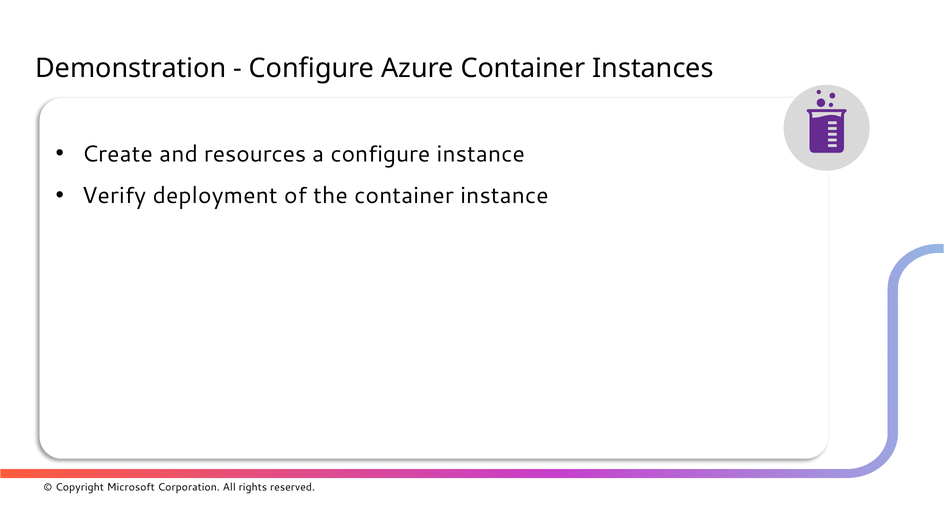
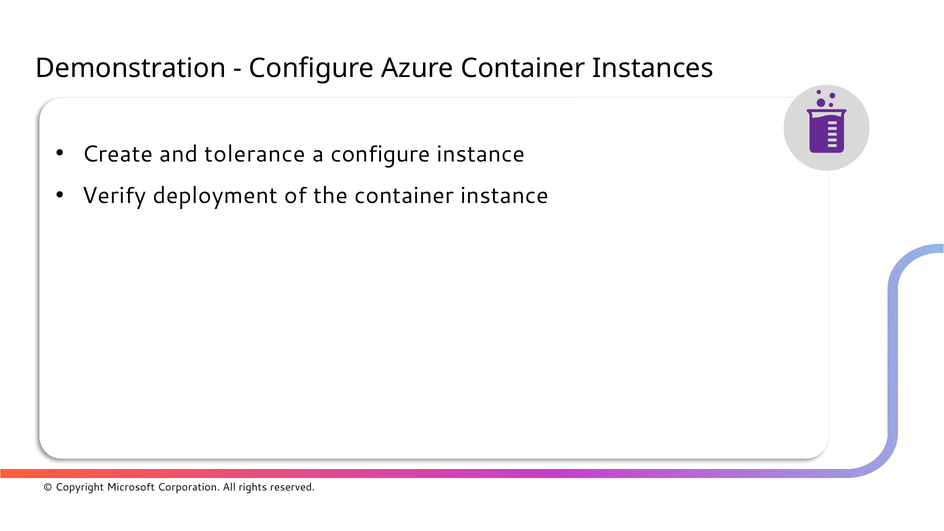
resources: resources -> tolerance (255, 154)
